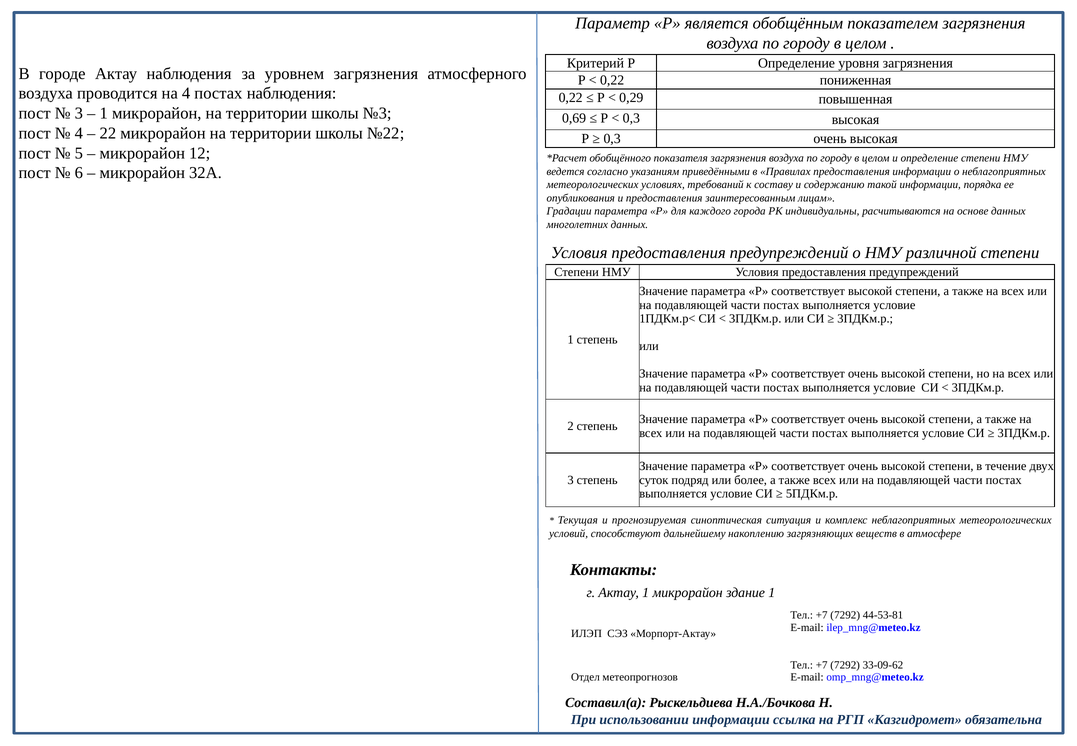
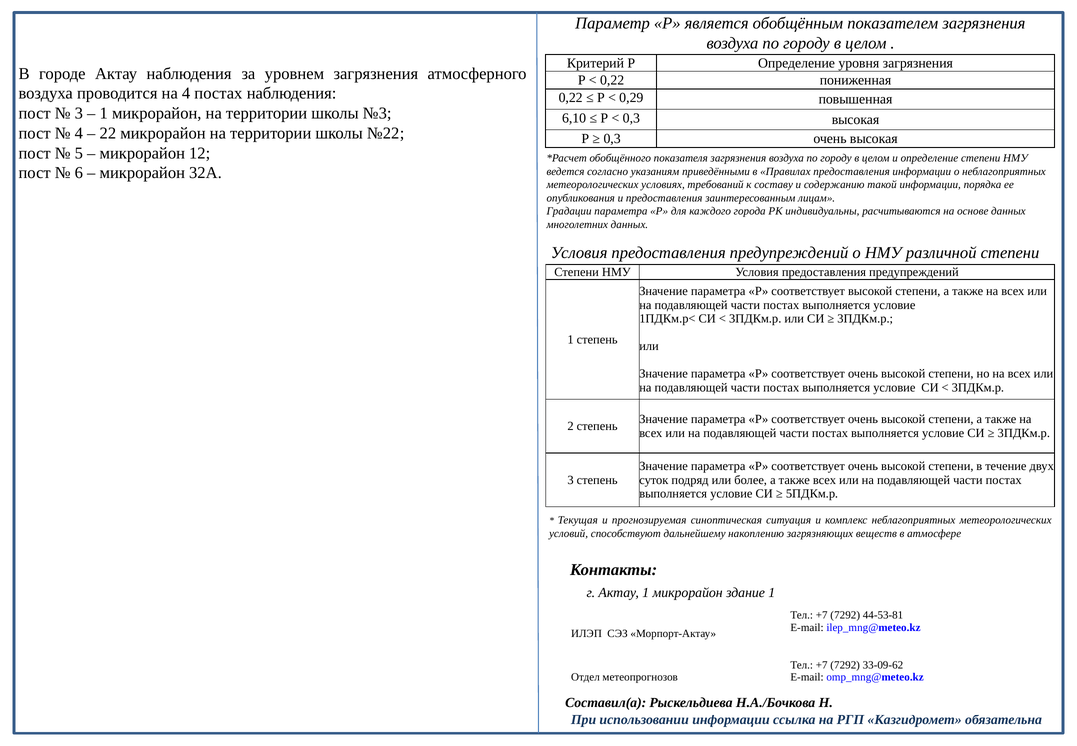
0,69: 0,69 -> 6,10 (574, 118)
